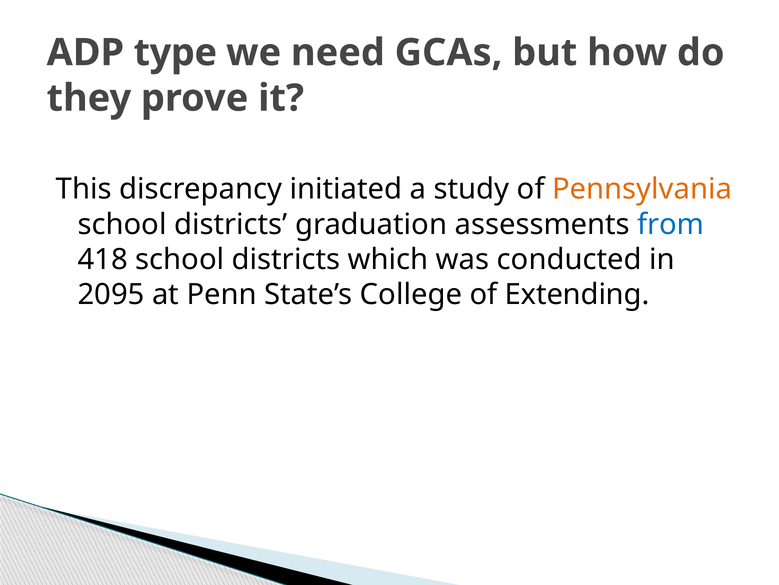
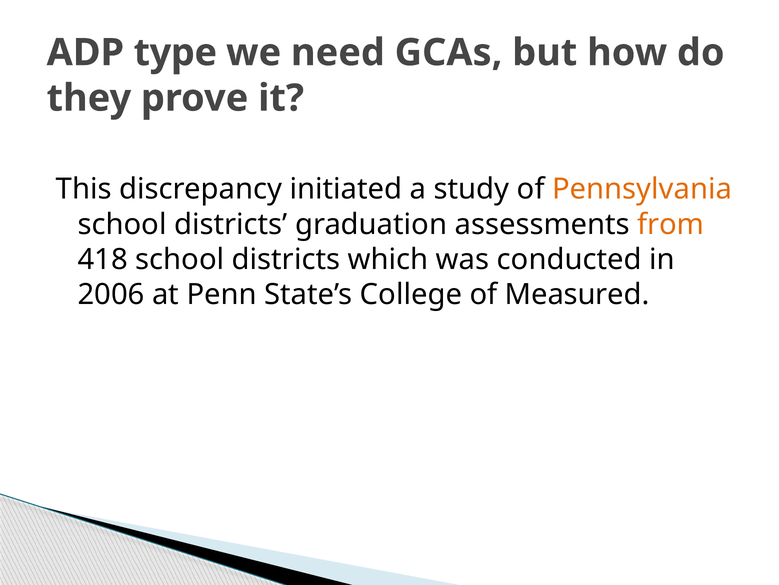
from colour: blue -> orange (671, 224)
2095: 2095 -> 2006 (111, 294)
Extending: Extending -> Measured (577, 294)
